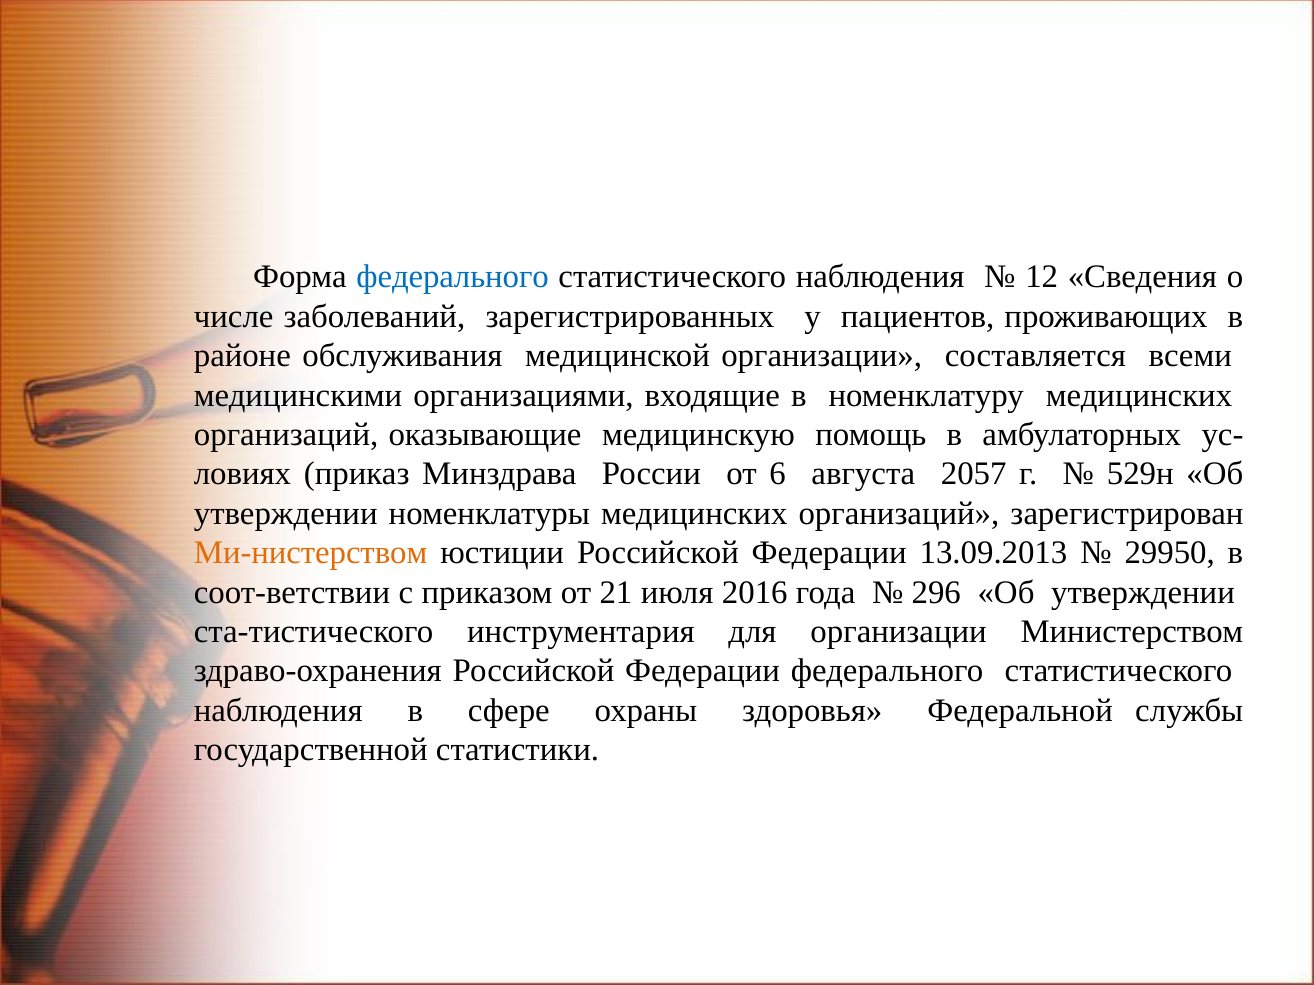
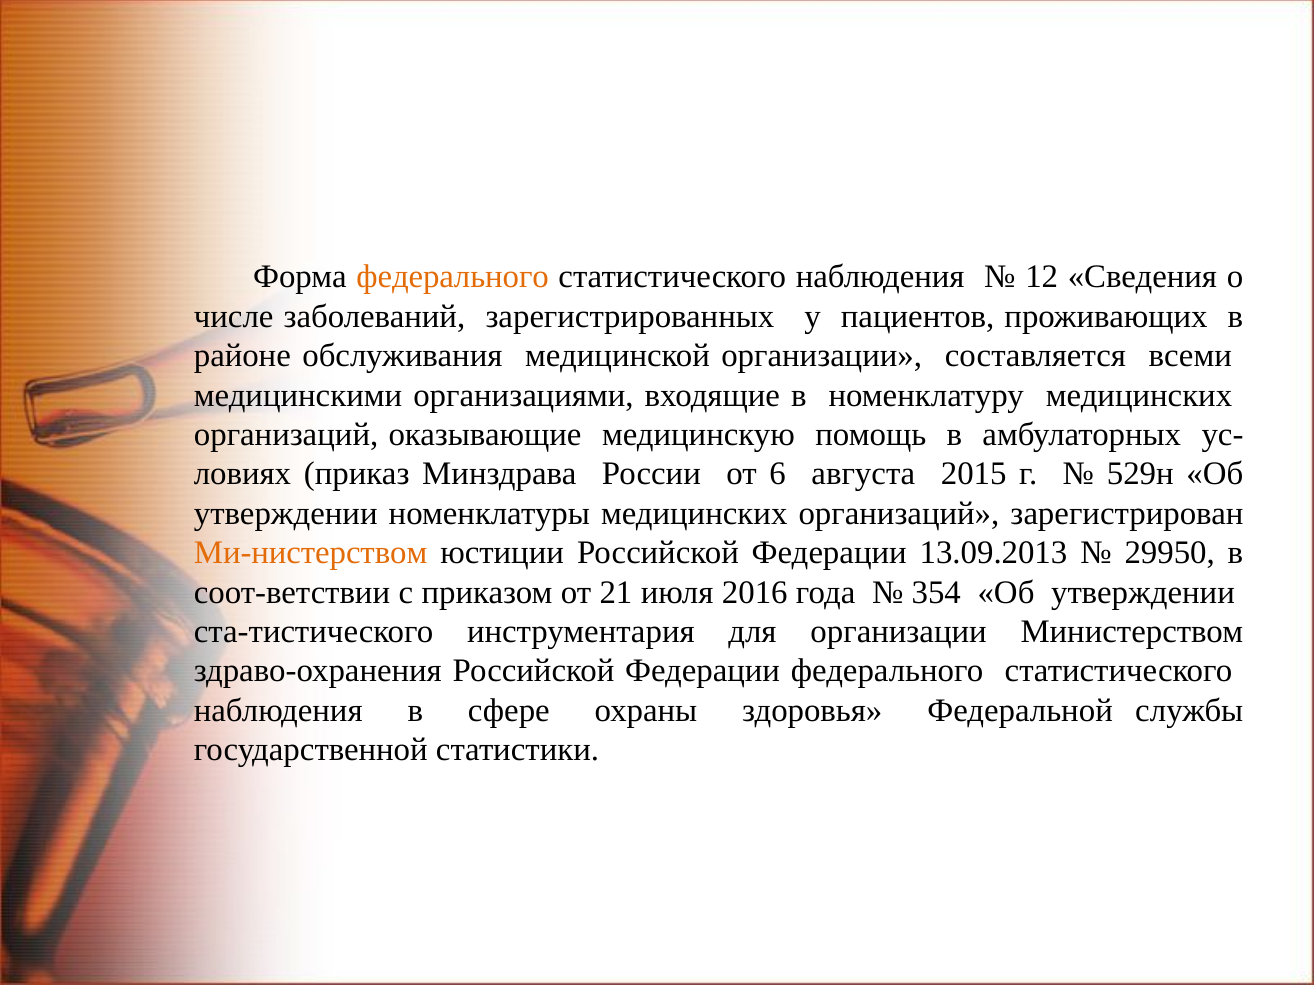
федерального colour: blue -> orange (453, 277)
2057: 2057 -> 2015 (974, 474)
296: 296 -> 354 (936, 593)
